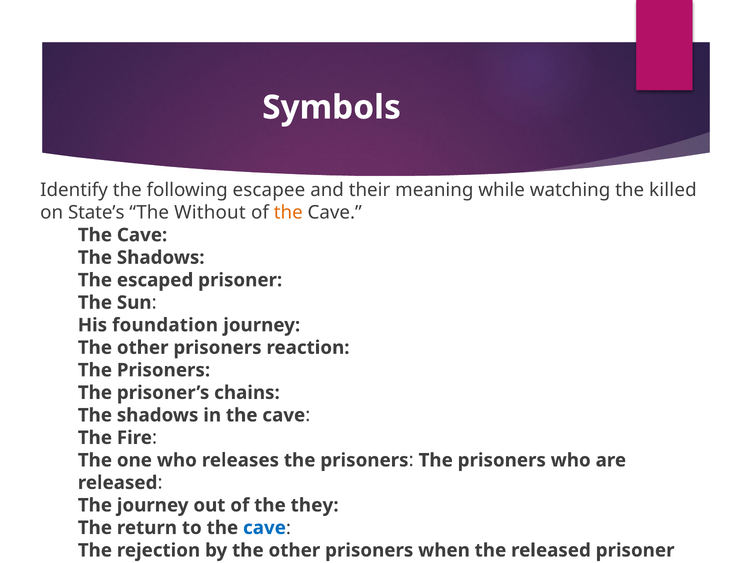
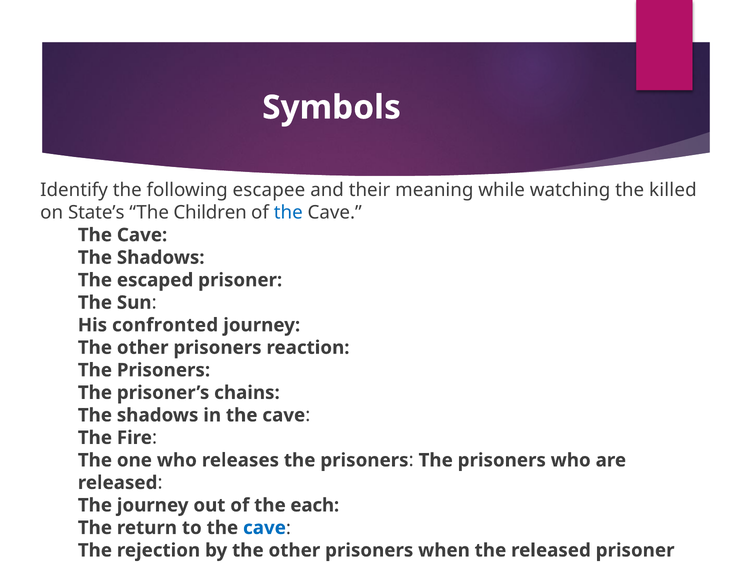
Without: Without -> Children (210, 213)
the colour: orange -> blue (288, 213)
foundation: foundation -> confronted (165, 325)
they: they -> each (315, 506)
